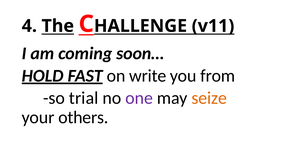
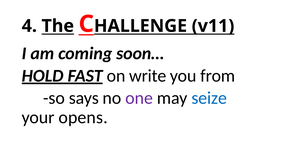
trial: trial -> says (84, 98)
seize colour: orange -> blue (209, 98)
others: others -> opens (83, 117)
